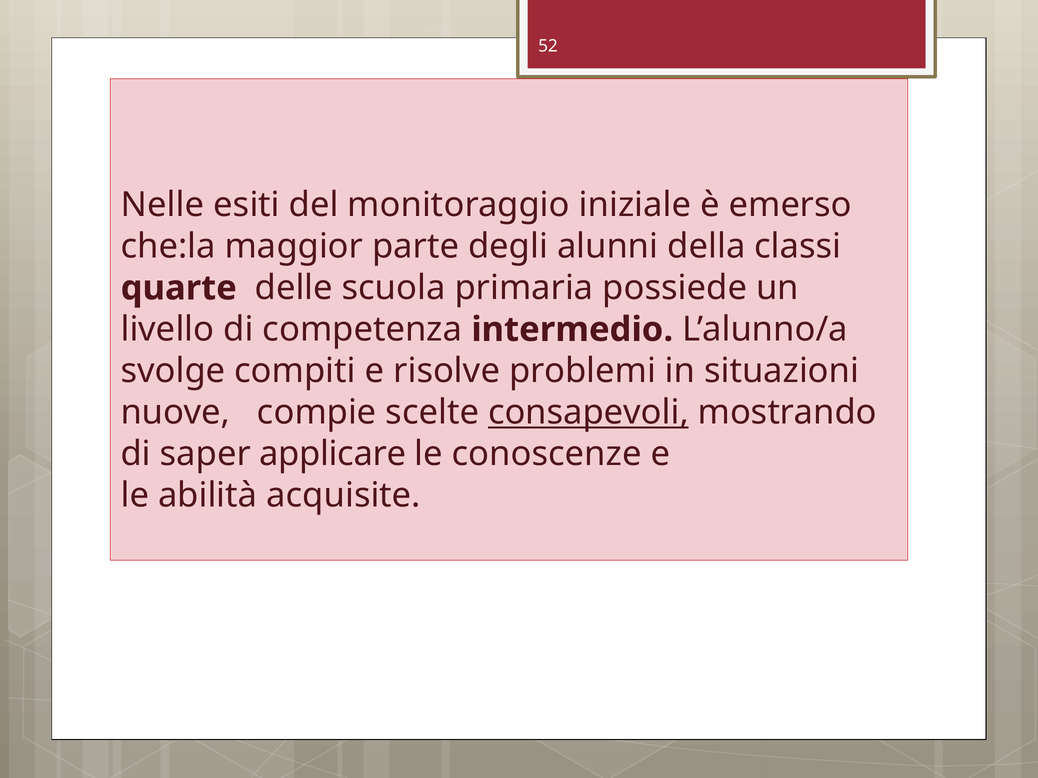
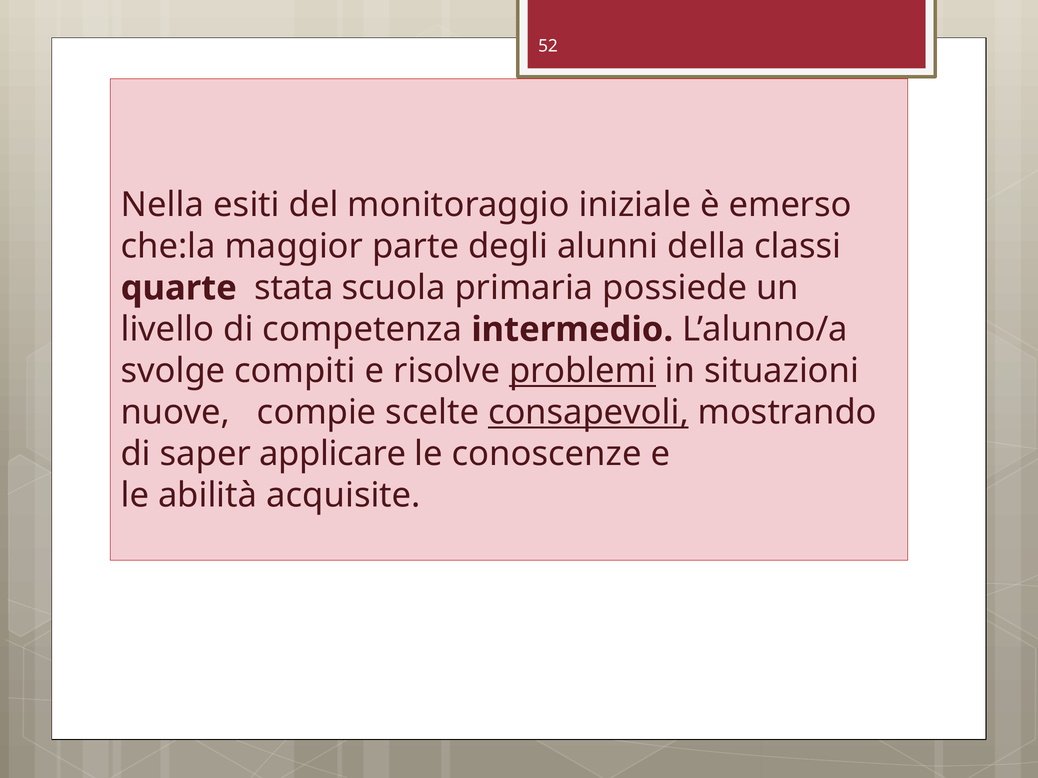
Nelle: Nelle -> Nella (162, 205)
delle: delle -> stata (294, 288)
problemi underline: none -> present (583, 371)
